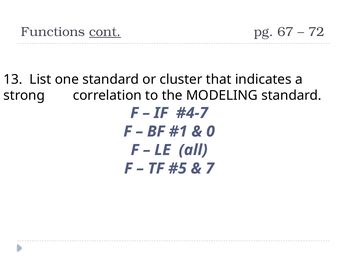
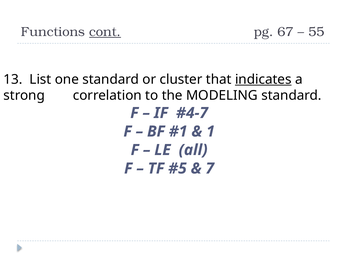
72: 72 -> 55 (316, 32)
indicates underline: none -> present (263, 79)
0: 0 -> 1 (211, 132)
